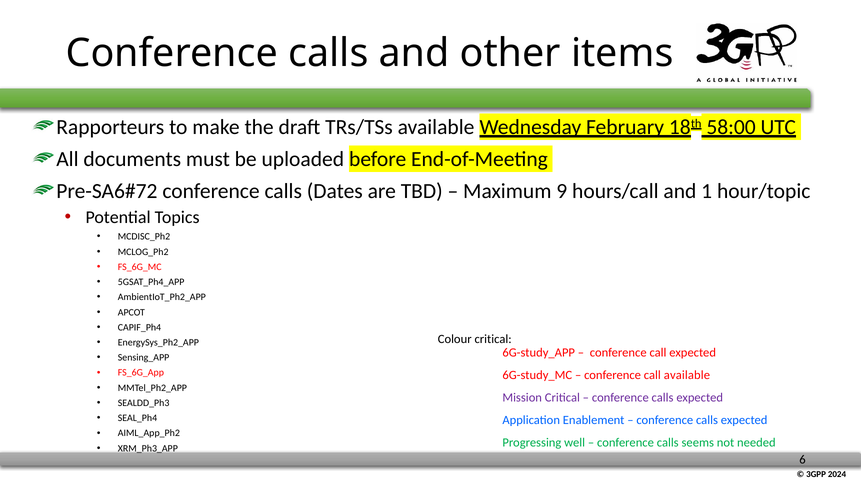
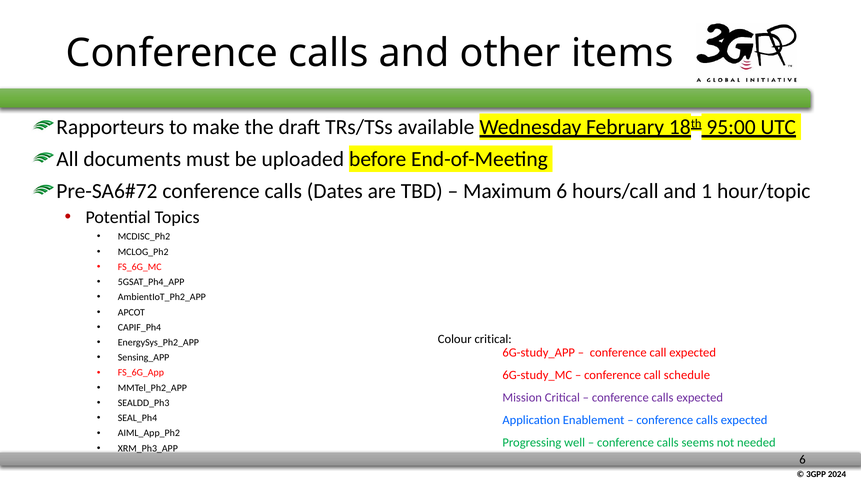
58:00: 58:00 -> 95:00 (731, 127)
Maximum 9: 9 -> 6 (562, 191)
call available: available -> schedule (687, 375)
